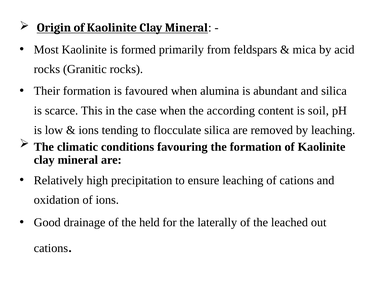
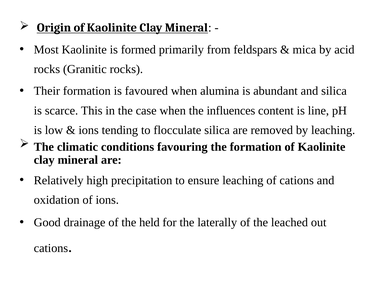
according: according -> influences (231, 111)
soil: soil -> line (318, 111)
